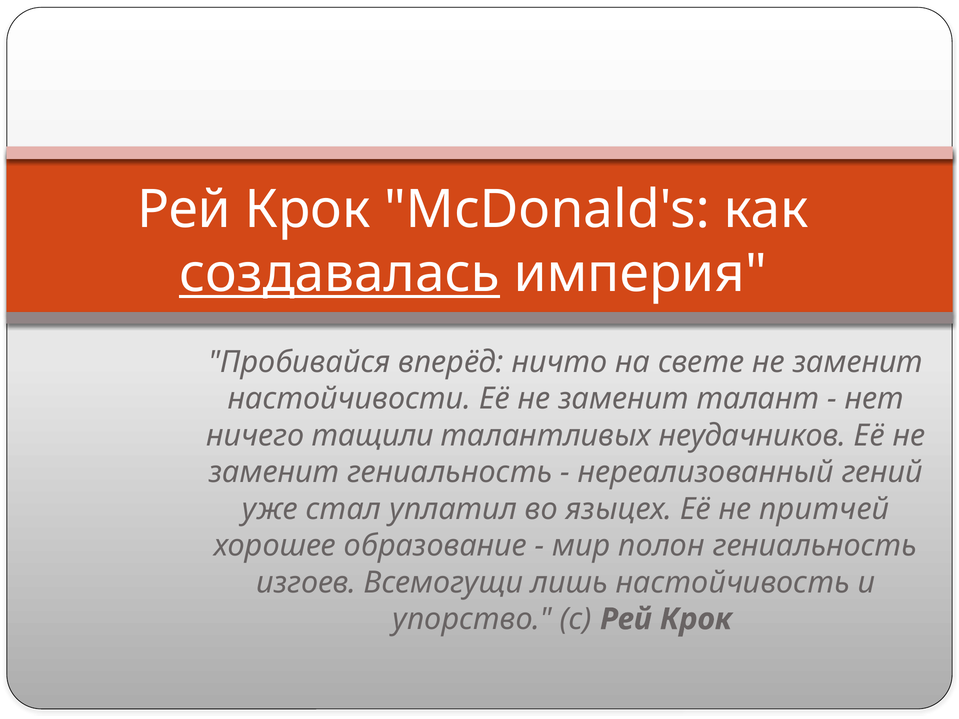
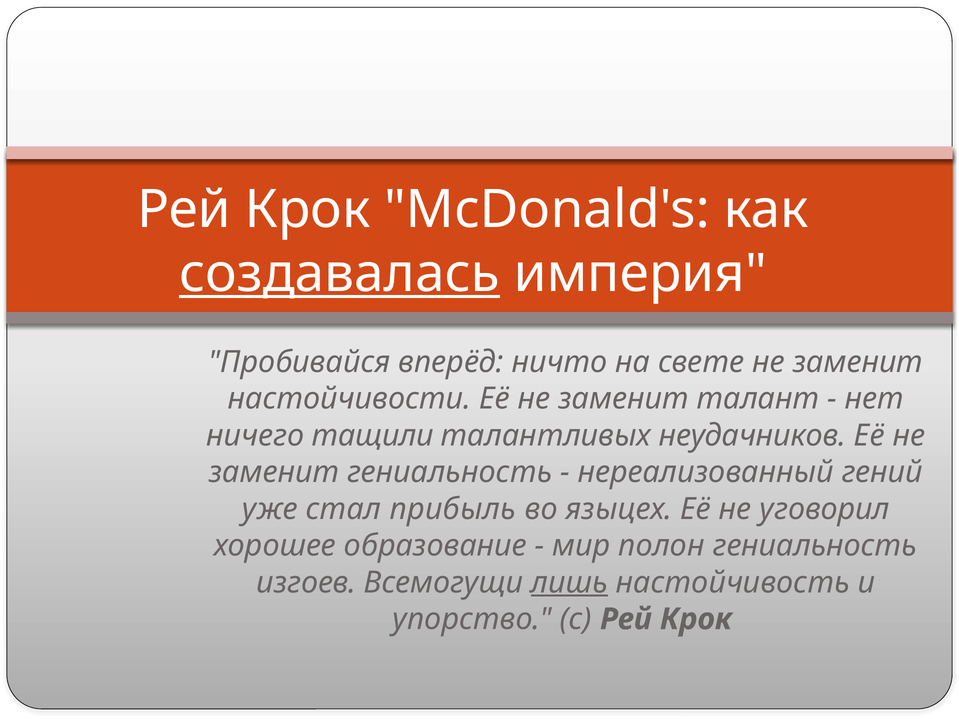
уплатил: уплатил -> прибыль (453, 509)
притчей: притчей -> уговорил (825, 509)
лишь underline: none -> present (569, 583)
